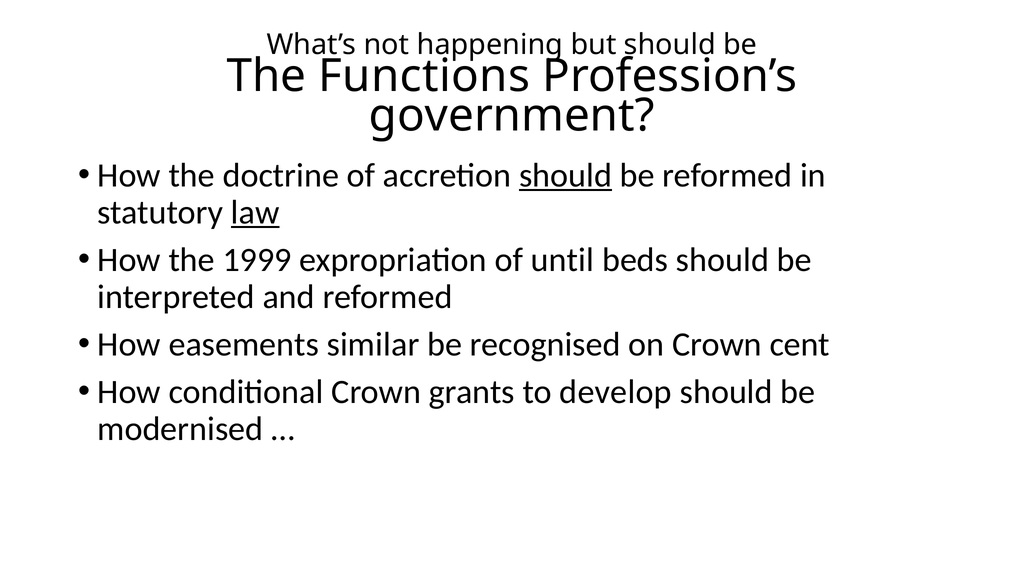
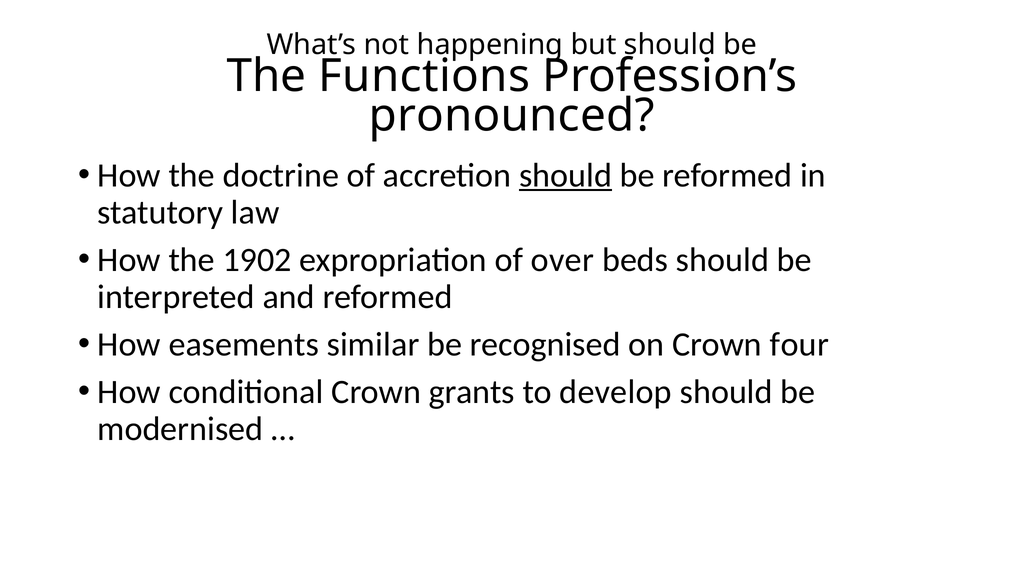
government: government -> pronounced (512, 116)
law underline: present -> none (255, 212)
1999: 1999 -> 1902 (257, 260)
until: until -> over (562, 260)
cent: cent -> four (800, 344)
